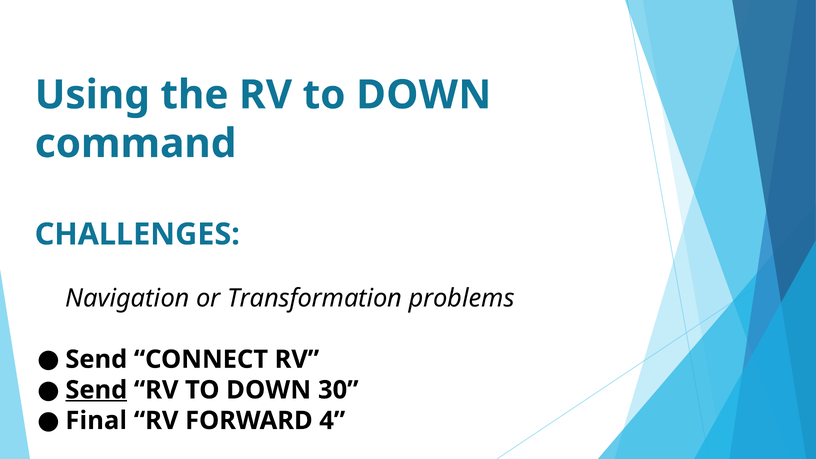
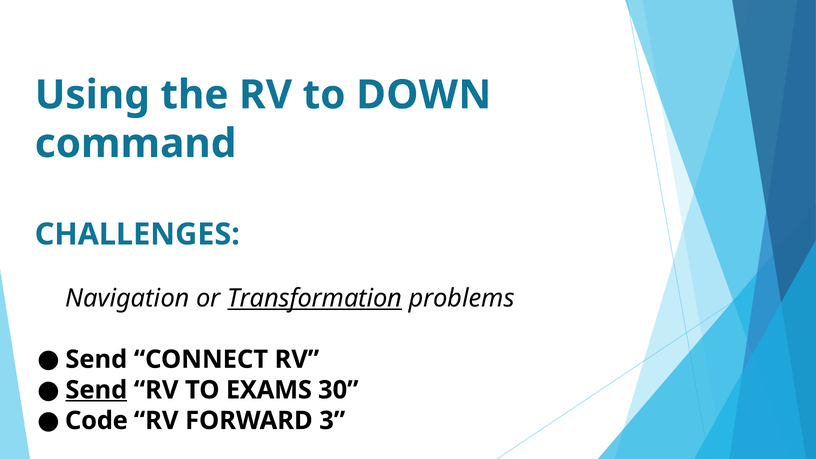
Transformation underline: none -> present (315, 298)
DOWN: DOWN -> EXAMS (269, 390)
Final: Final -> Code (96, 421)
4: 4 -> 3 (332, 421)
